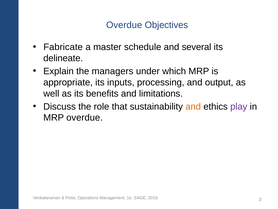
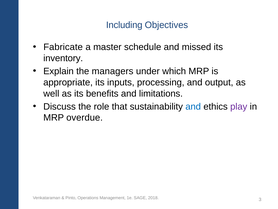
Overdue: Overdue -> Including (124, 25)
several: several -> missed (196, 47)
delineate: delineate -> inventory (63, 58)
and colour: orange -> blue (193, 106)
